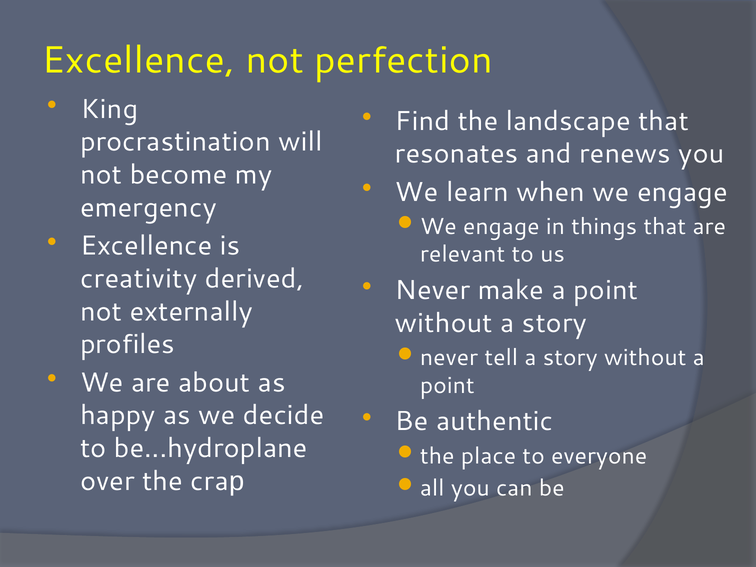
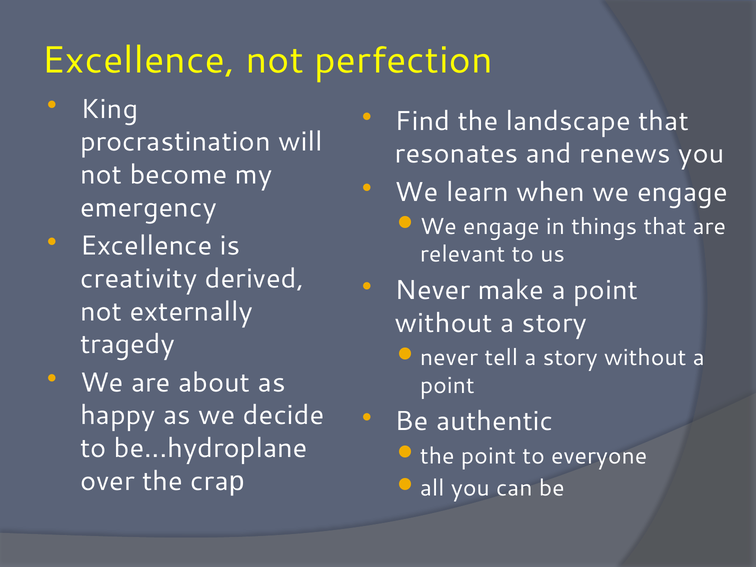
profiles: profiles -> tragedy (127, 344)
place: place -> point (488, 456)
